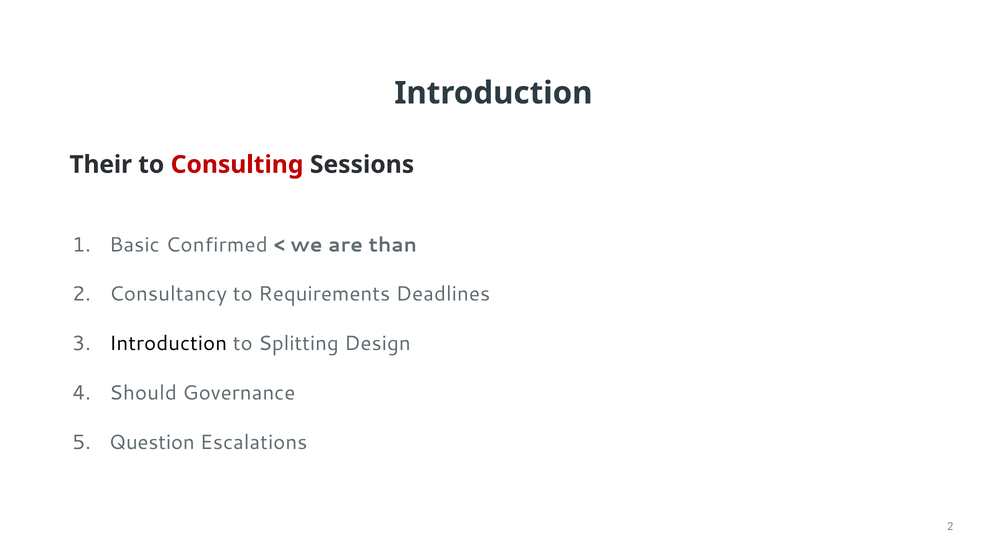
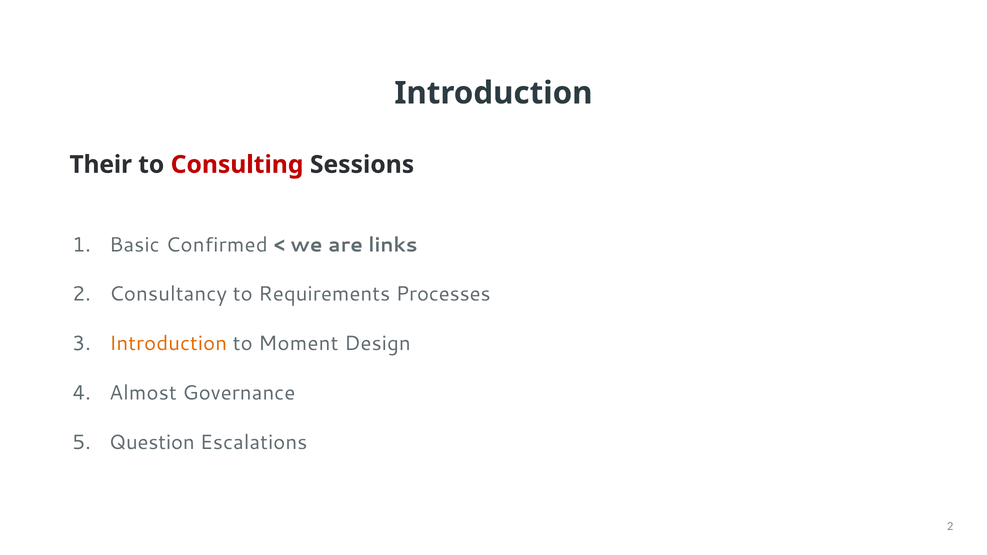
than: than -> links (393, 245)
Deadlines: Deadlines -> Processes (443, 294)
Introduction colour: black -> orange (168, 344)
Splitting: Splitting -> Moment (298, 344)
Should: Should -> Almost (143, 393)
